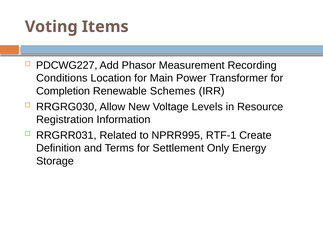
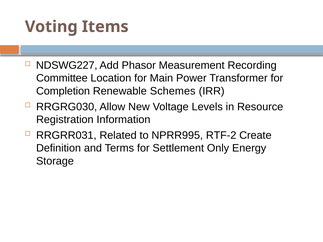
PDCWG227: PDCWG227 -> NDSWG227 (67, 65)
Conditions: Conditions -> Committee (62, 78)
RTF-1: RTF-1 -> RTF-2 (221, 135)
